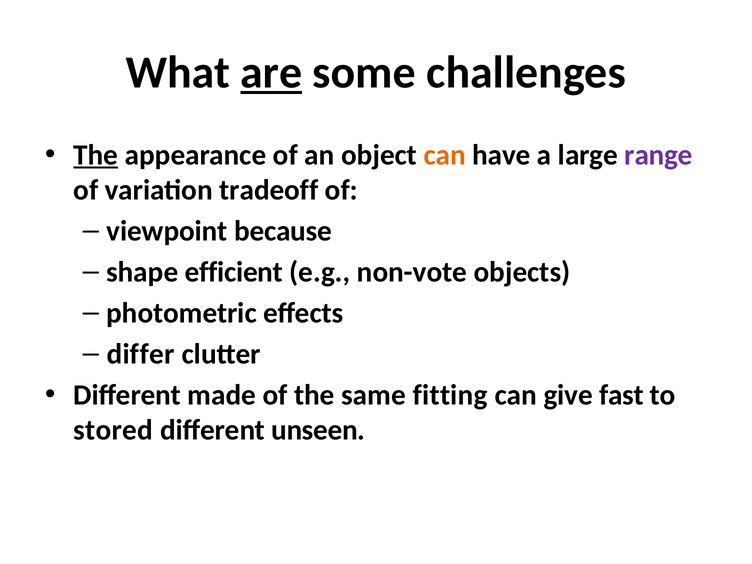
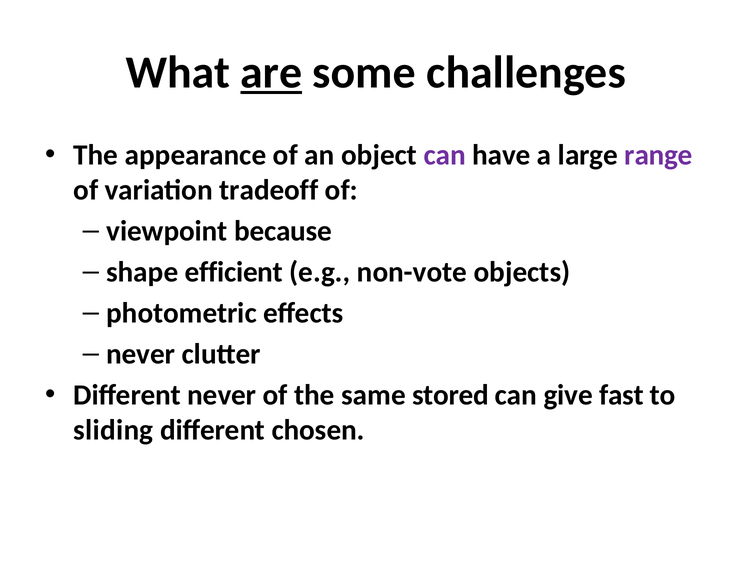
The underline: present -> none (96, 155)
can colour: orange -> purple (445, 155)
differ: differ -> never (141, 354)
Different made: made -> never (222, 395)
fitting: fitting -> stored (450, 395)
stored: stored -> sliding (113, 430)
unseen: unseen -> chosen (318, 430)
